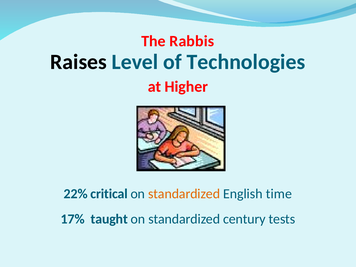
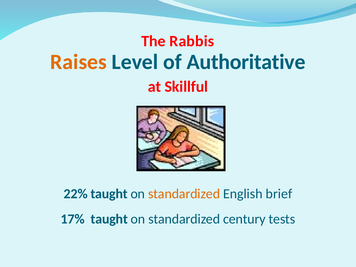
Raises colour: black -> orange (79, 62)
Technologies: Technologies -> Authoritative (246, 62)
Higher: Higher -> Skillful (186, 87)
22% critical: critical -> taught (109, 194)
time: time -> brief (279, 194)
